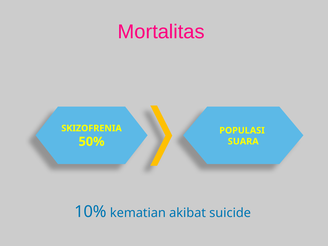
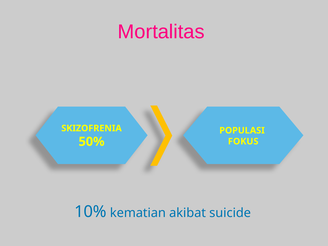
SUARA: SUARA -> FOKUS (243, 141)
